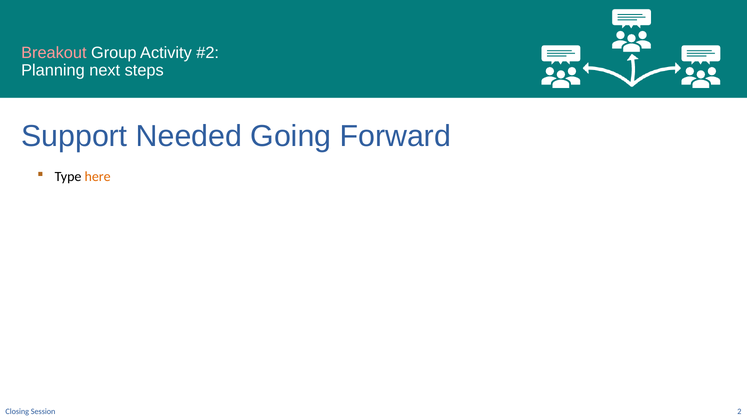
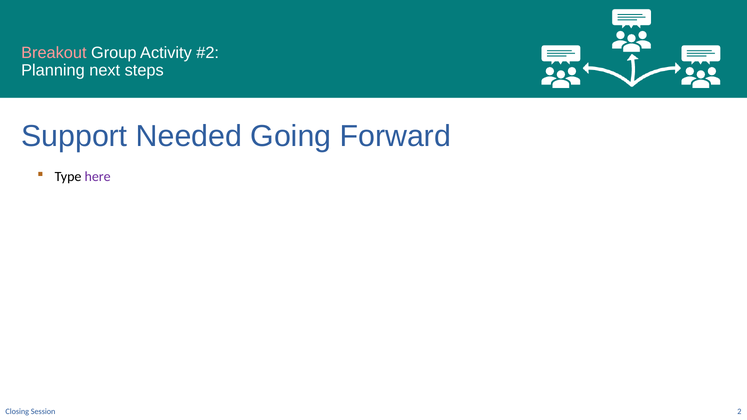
here colour: orange -> purple (98, 177)
